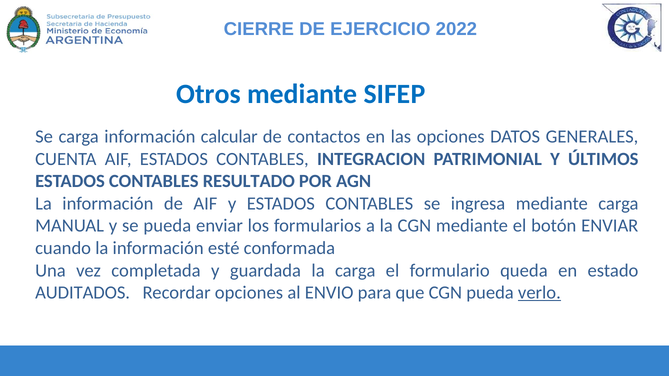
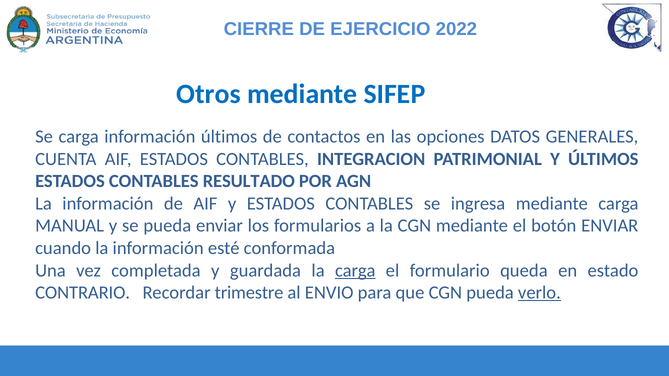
información calcular: calcular -> últimos (229, 137)
carga underline: none -> present (355, 271)
AUDITADOS: AUDITADOS -> CONTRARIO (83, 293)
Recordar opciones: opciones -> trimestre (249, 293)
